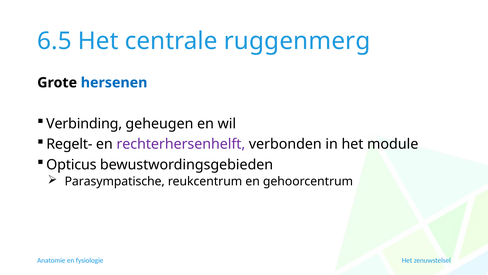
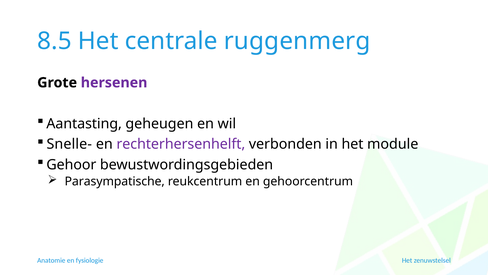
6.5: 6.5 -> 8.5 (54, 41)
hersenen colour: blue -> purple (114, 83)
Verbinding: Verbinding -> Aantasting (84, 123)
Regelt-: Regelt- -> Snelle- (69, 144)
Opticus: Opticus -> Gehoor (71, 164)
